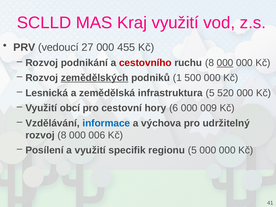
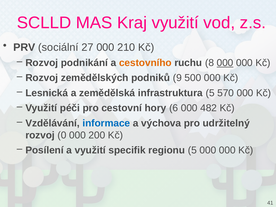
vedoucí: vedoucí -> sociální (58, 47)
455: 455 -> 210 (126, 47)
cestovního colour: red -> orange (145, 63)
zemědělských underline: present -> none (95, 78)
1: 1 -> 9 (177, 78)
520: 520 -> 570 (226, 93)
obcí: obcí -> péči (70, 108)
009: 009 -> 482 (209, 108)
rozvoj 8: 8 -> 0 (62, 135)
006: 006 -> 200 (97, 135)
